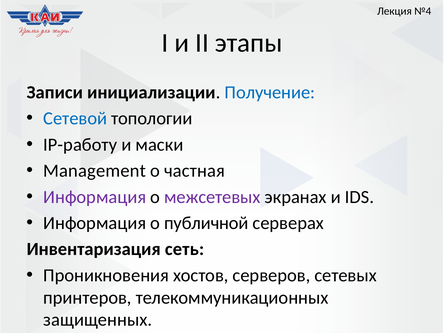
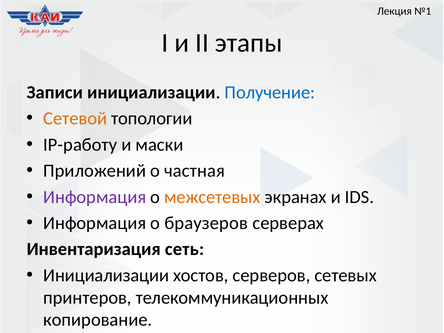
№4: №4 -> №1 (423, 11)
Сетевой colour: blue -> orange (75, 118)
Management: Management -> Приложений (95, 171)
межсетевых colour: purple -> orange (212, 197)
публичной: публичной -> браузеров (206, 223)
Проникновения: Проникновения -> Инициализации (106, 275)
защищенных: защищенных -> копирование (98, 320)
